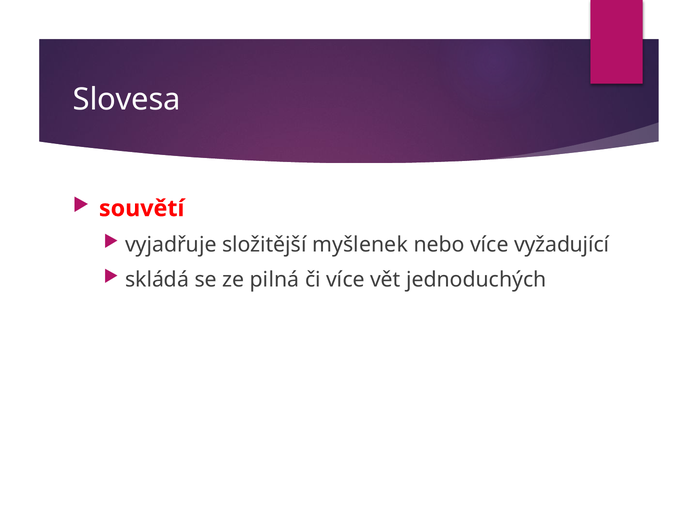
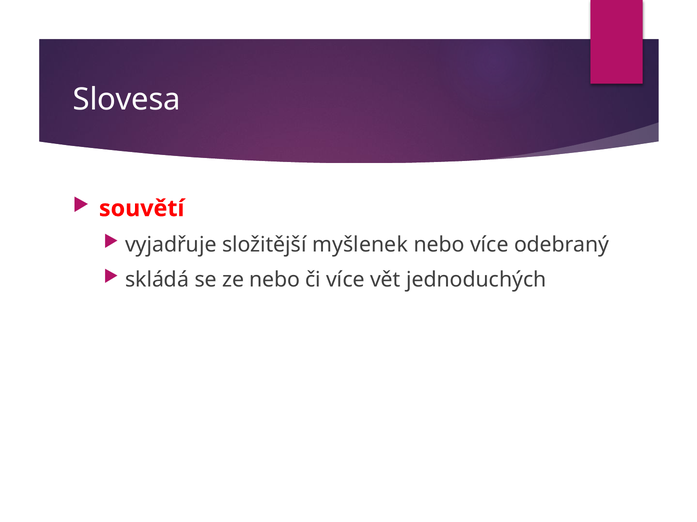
vyžadující: vyžadující -> odebraný (562, 245)
ze pilná: pilná -> nebo (275, 280)
